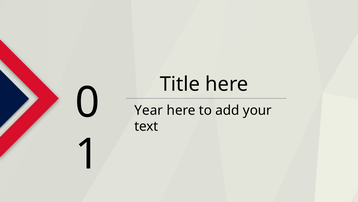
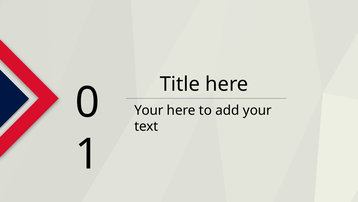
Year: Year -> Your (149, 110)
